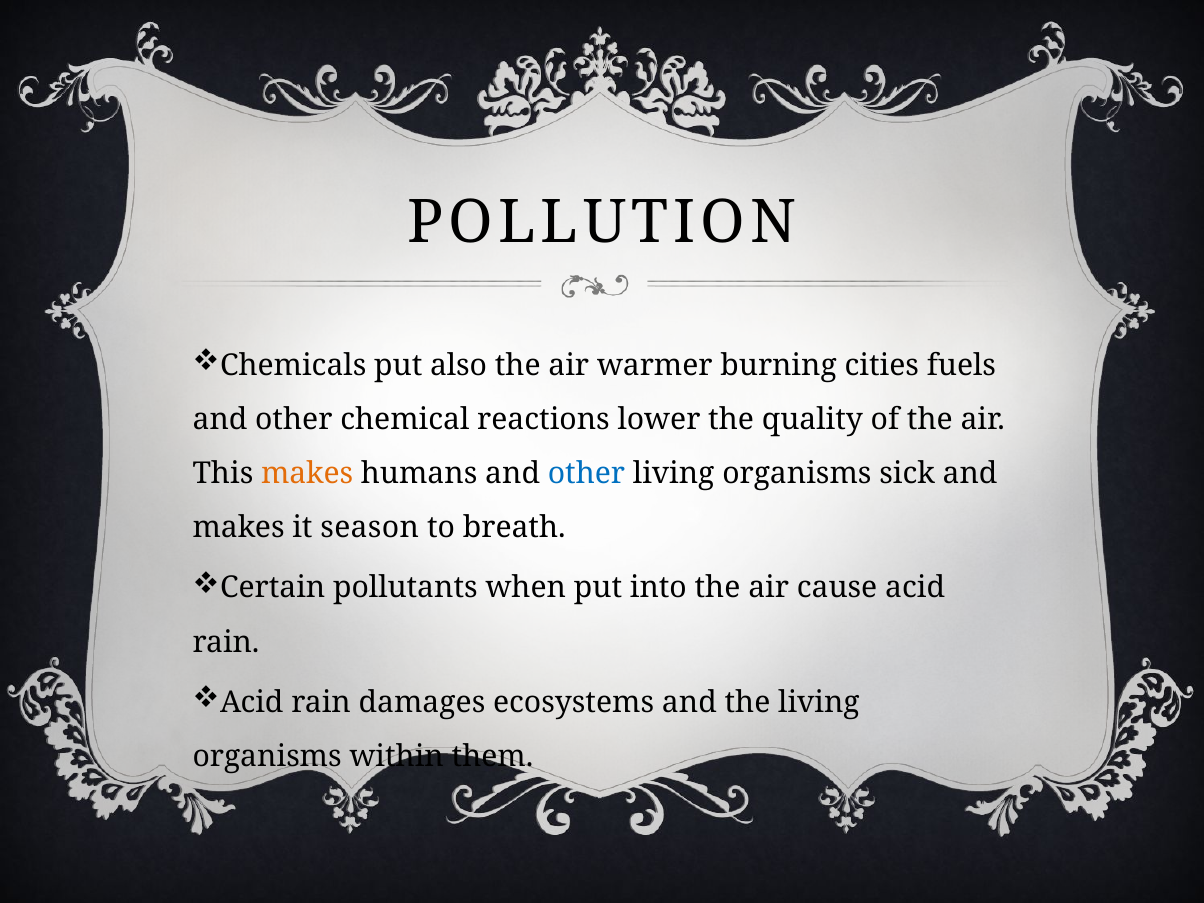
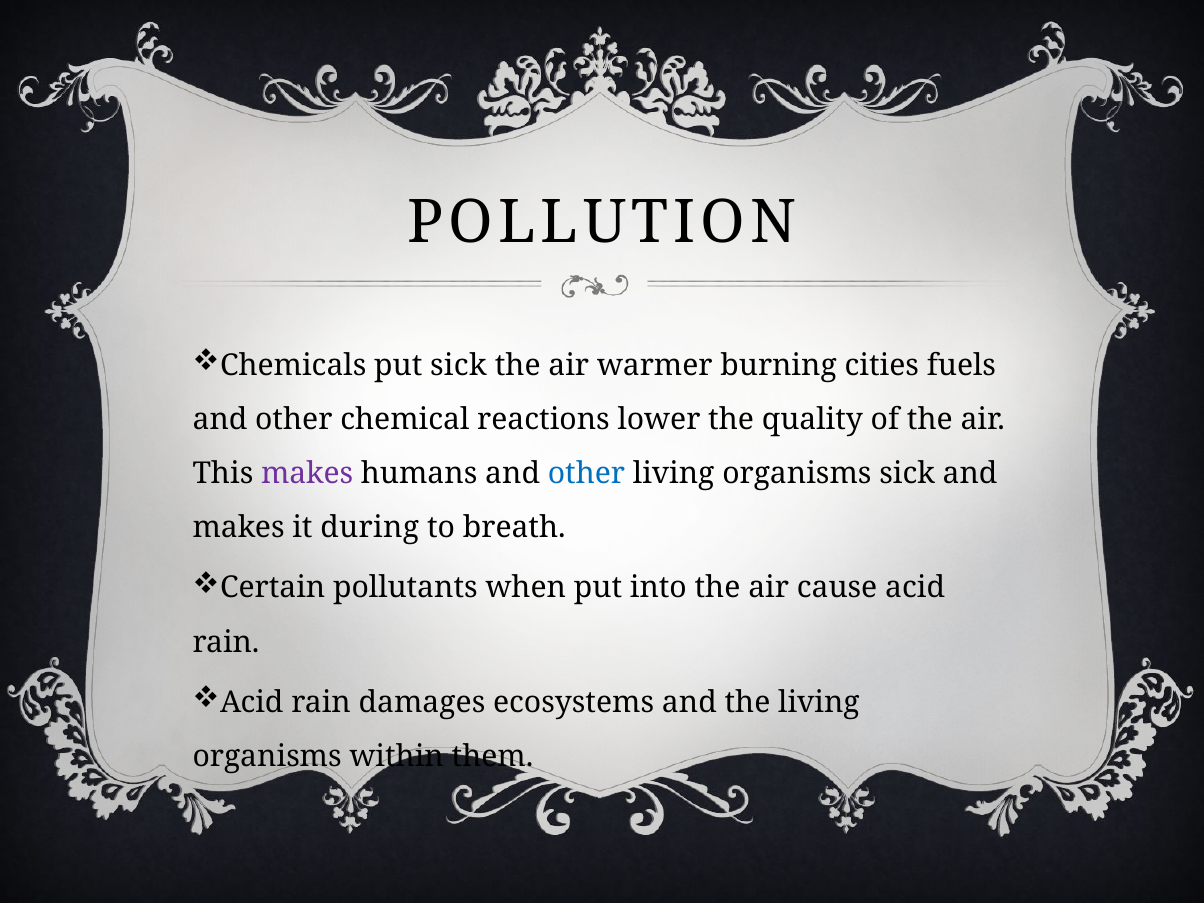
put also: also -> sick (458, 365)
makes colour: orange -> purple (307, 474)
season: season -> during (370, 528)
